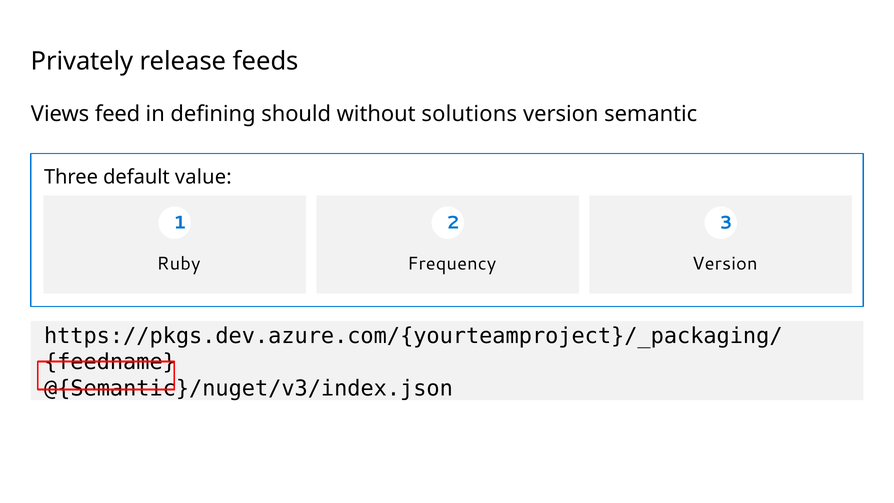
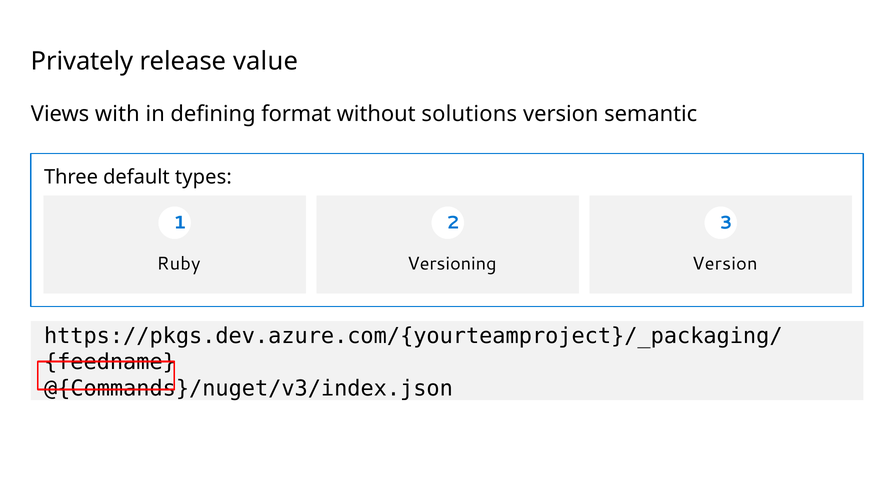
feeds: feeds -> value (266, 61)
feed: feed -> with (117, 114)
should: should -> format (296, 114)
value: value -> types (203, 177)
Frequency: Frequency -> Versioning (452, 264)
@{Semantic}/nuget/v3/index.json: @{Semantic}/nuget/v3/index.json -> @{Commands}/nuget/v3/index.json (248, 388)
